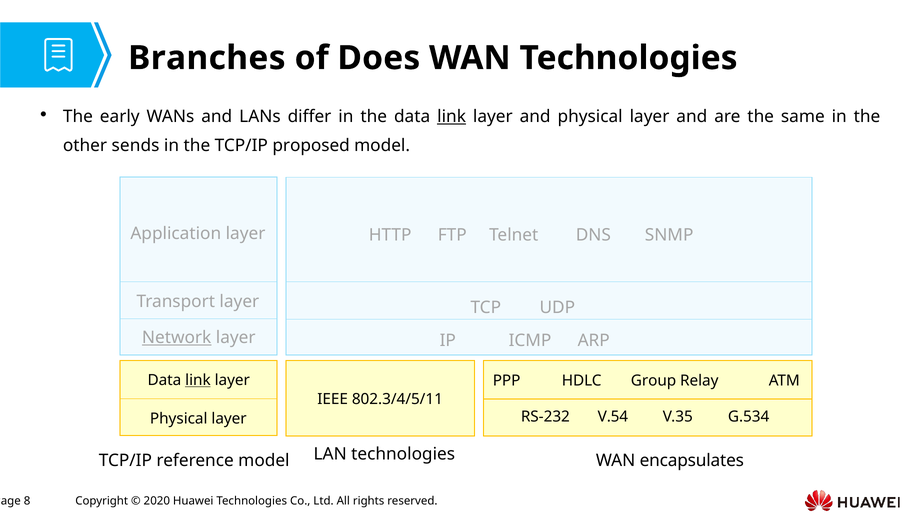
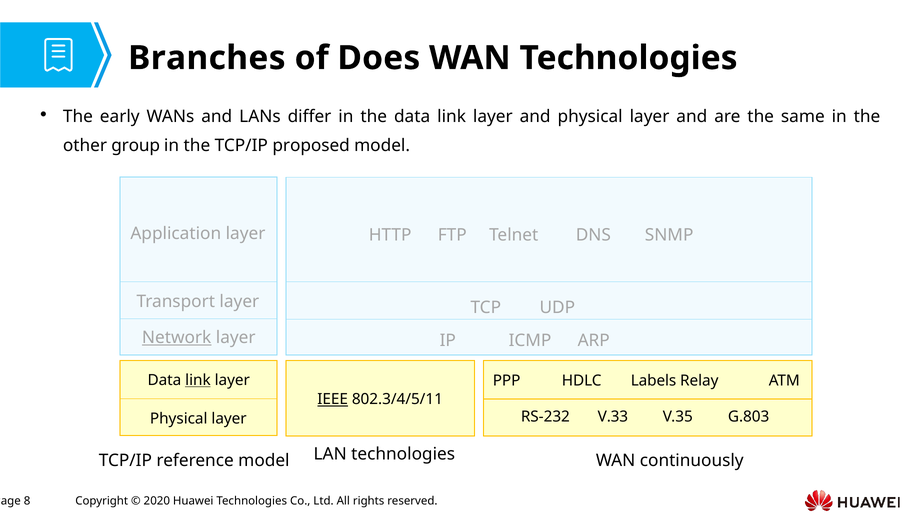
link underline: present -> none (452, 117)
sends: sends -> group (136, 146)
Group: Group -> Labels (654, 381)
IEEE underline: none -> present (333, 400)
V.54: V.54 -> V.33 (613, 417)
G.534: G.534 -> G.803 (749, 417)
encapsulates: encapsulates -> continuously (692, 461)
